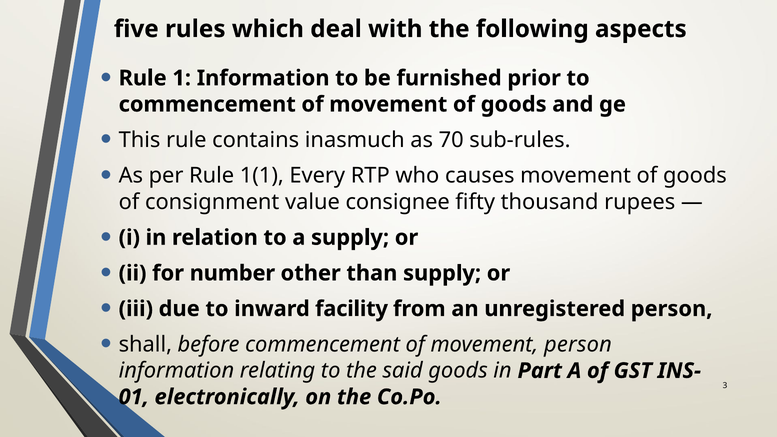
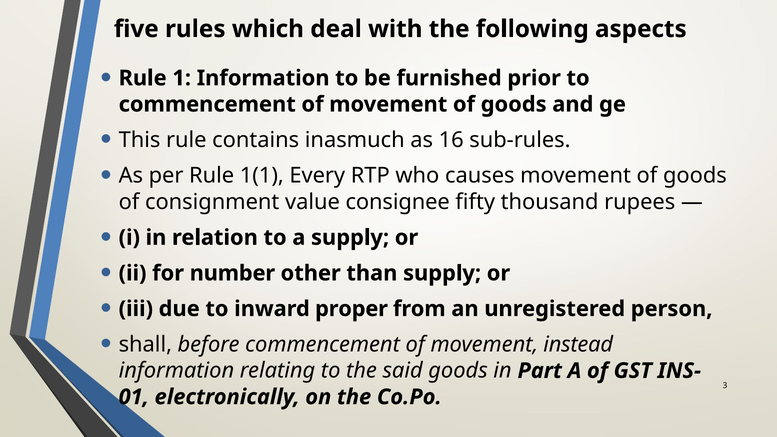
70: 70 -> 16 (451, 140)
facility: facility -> proper (352, 309)
movement person: person -> instead (578, 345)
